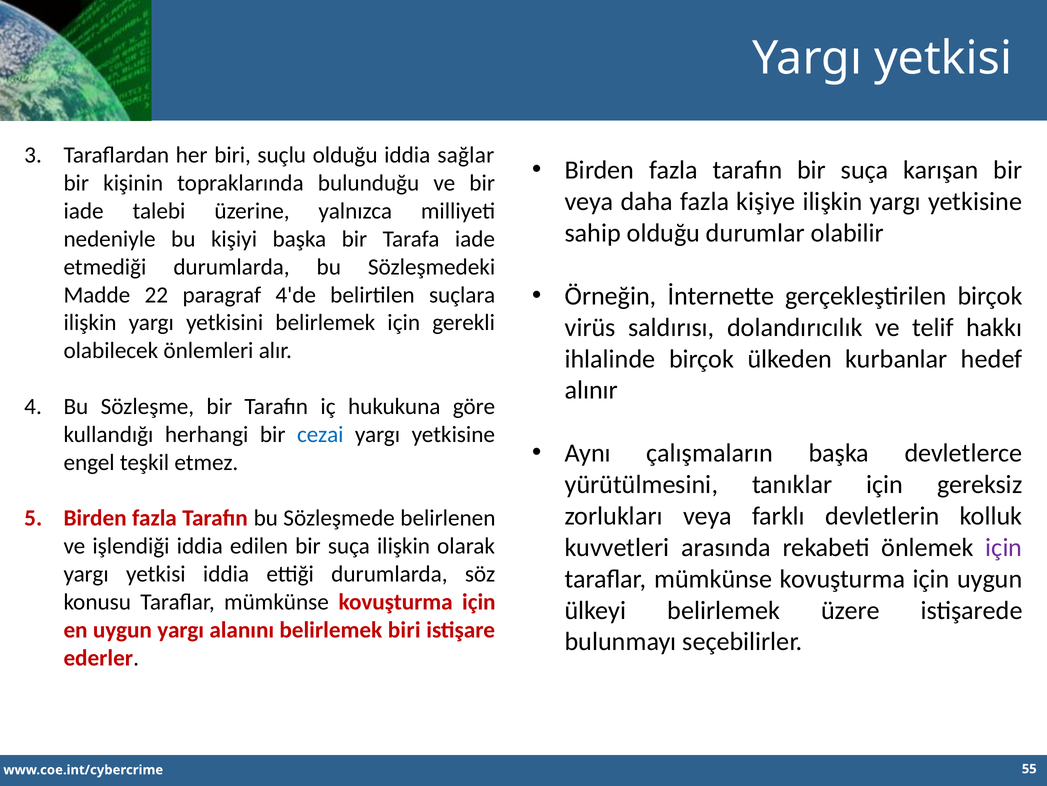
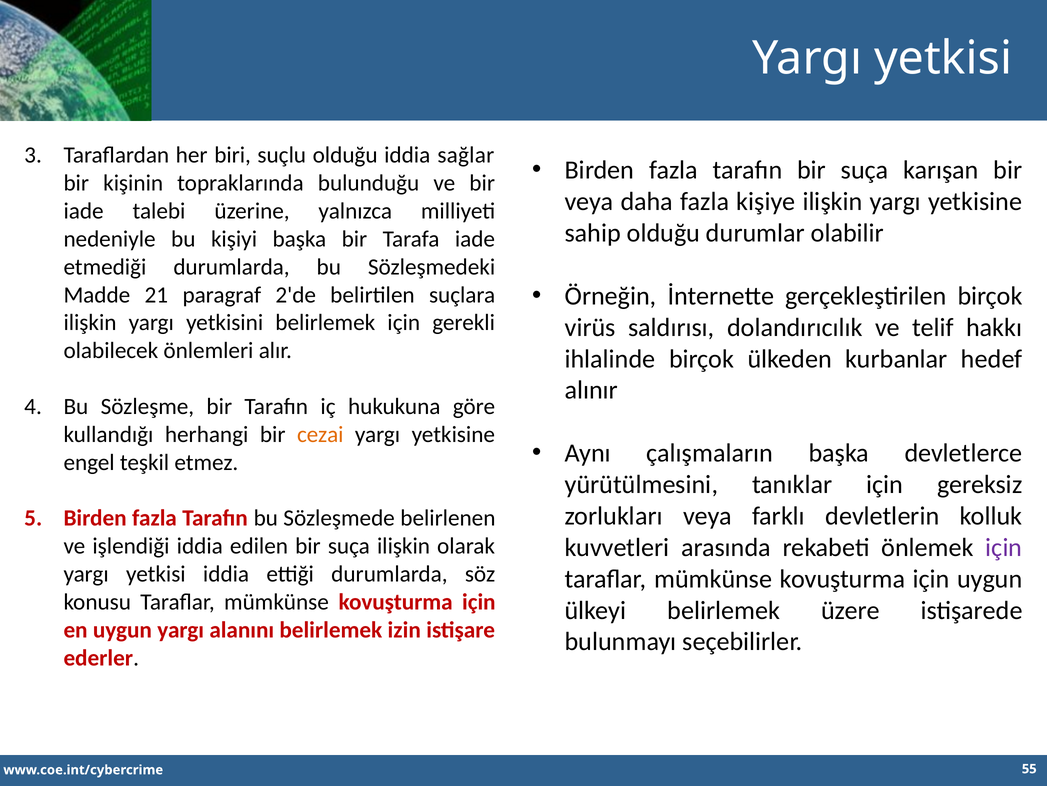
22: 22 -> 21 (156, 295)
4'de: 4'de -> 2'de (296, 295)
cezai colour: blue -> orange (320, 434)
belirlemek biri: biri -> izin (404, 629)
